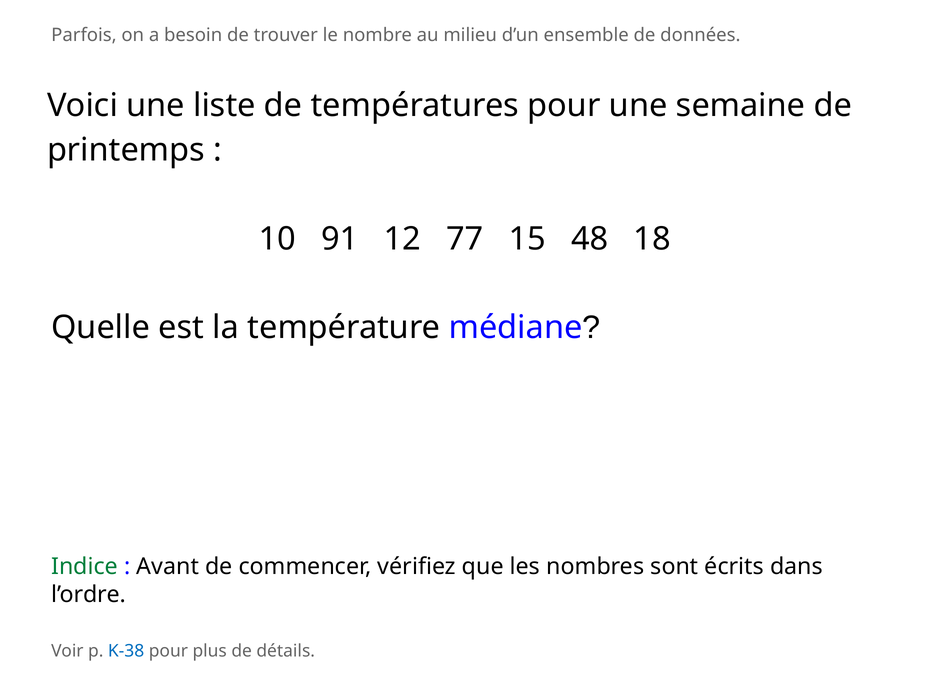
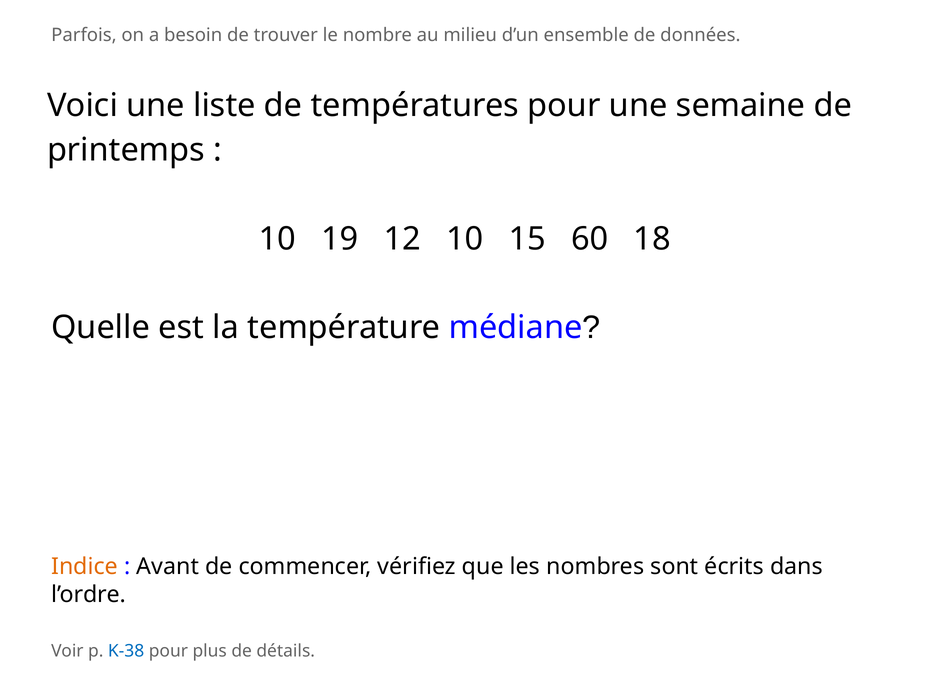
91: 91 -> 19 (340, 239)
12 77: 77 -> 10 (465, 239)
48: 48 -> 60 (590, 239)
Indice colour: green -> orange (85, 567)
